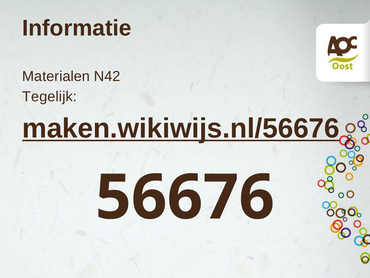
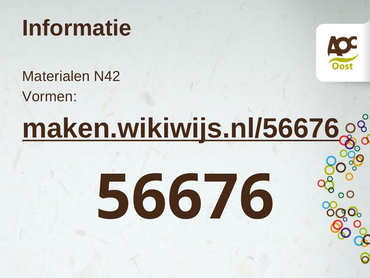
Tegelijk: Tegelijk -> Vormen (50, 96)
